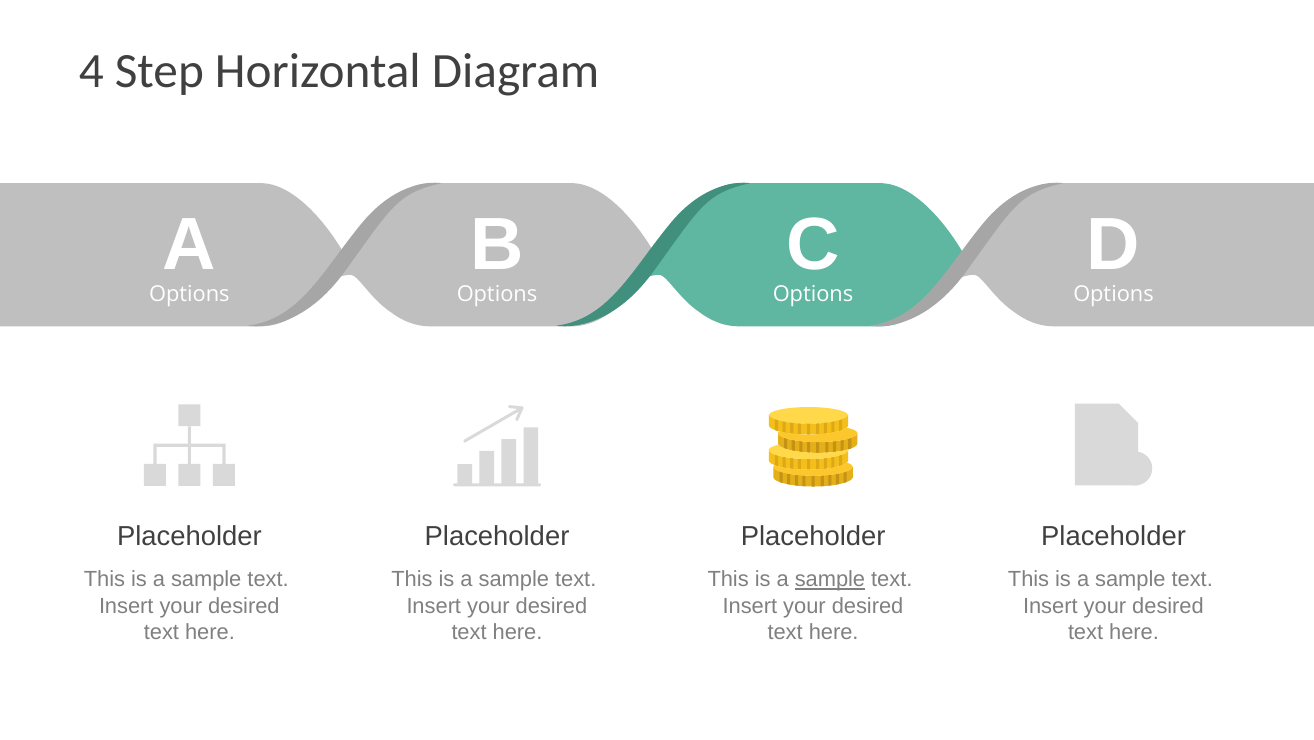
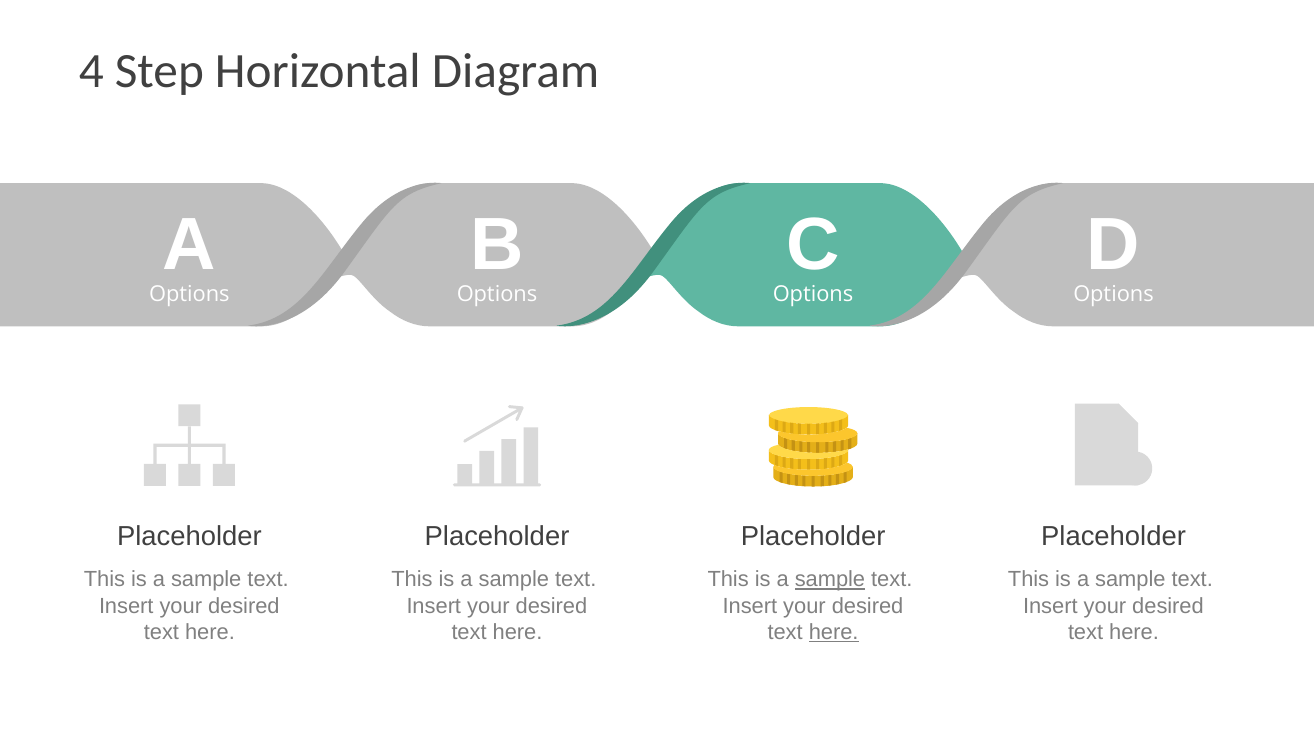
here underline: none -> present (834, 632)
